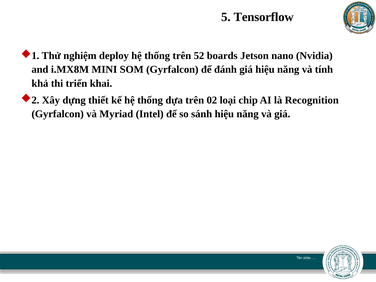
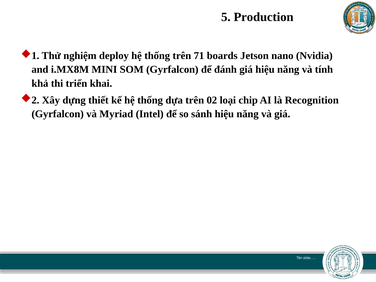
Tensorflow: Tensorflow -> Production (264, 17)
52: 52 -> 71 (199, 56)
